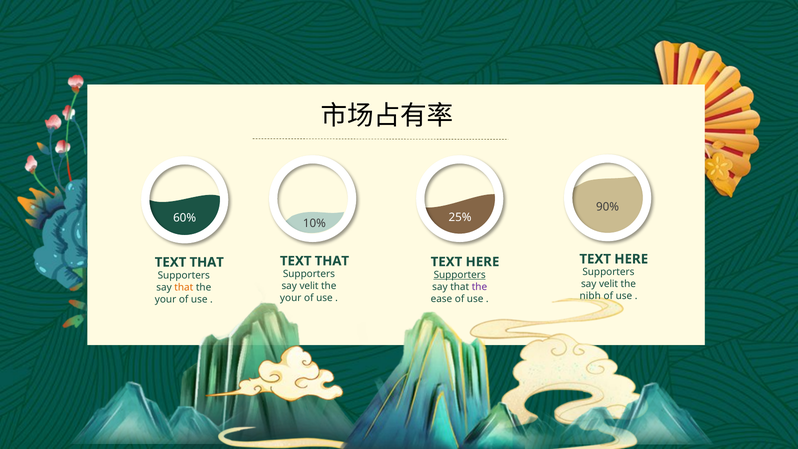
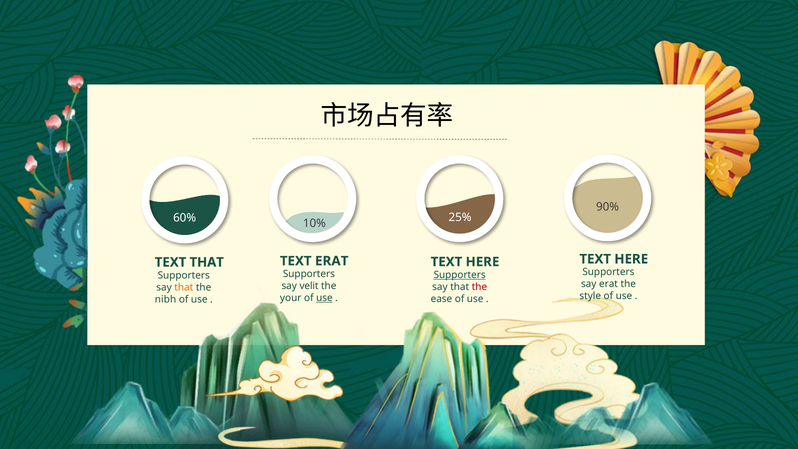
THAT: THAT -> ERAT (332, 261)
velit: velit -> erat (608, 284)
the colour: purple -> red (479, 287)
nibh: nibh -> style (590, 296)
use underline: none -> present (324, 298)
your: your -> nibh (166, 299)
